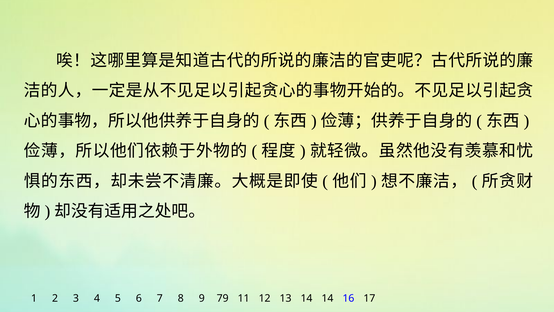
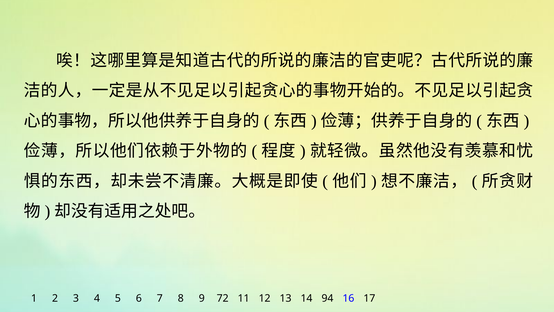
79: 79 -> 72 (223, 298)
14 14: 14 -> 94 (327, 298)
